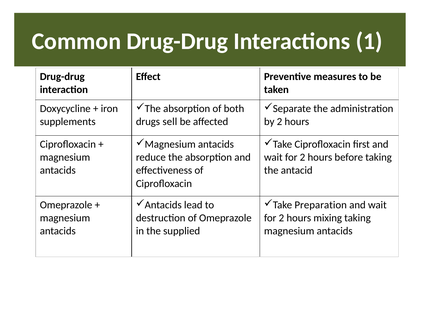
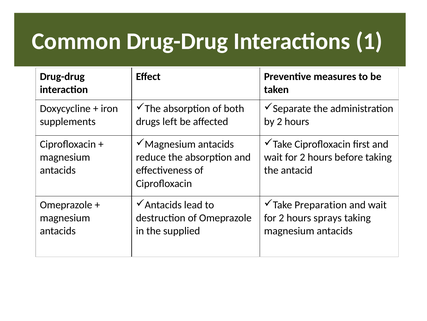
sell: sell -> left (170, 121)
mixing: mixing -> sprays (328, 218)
